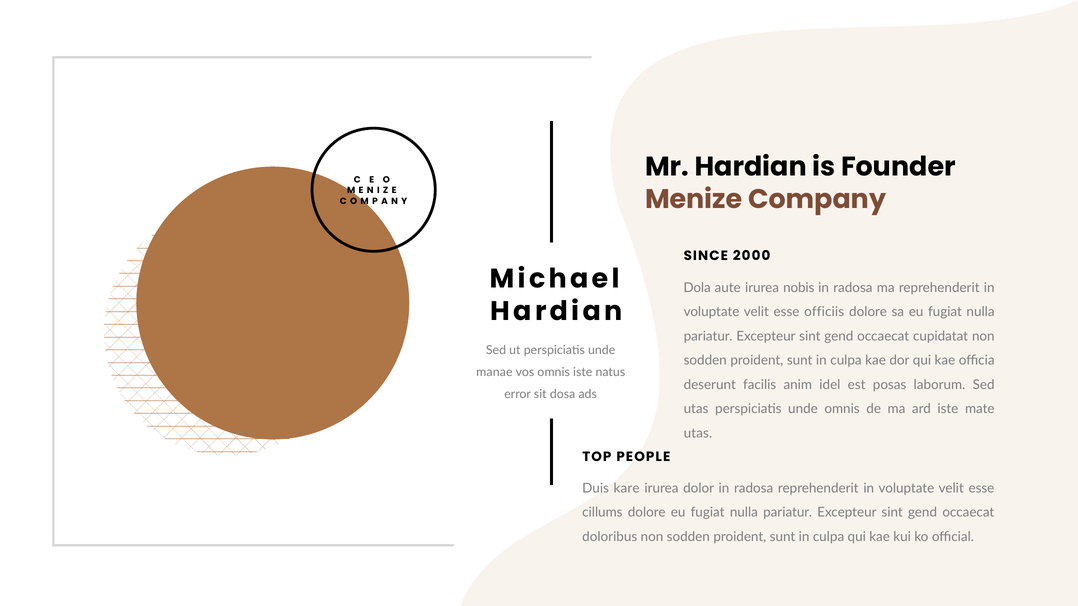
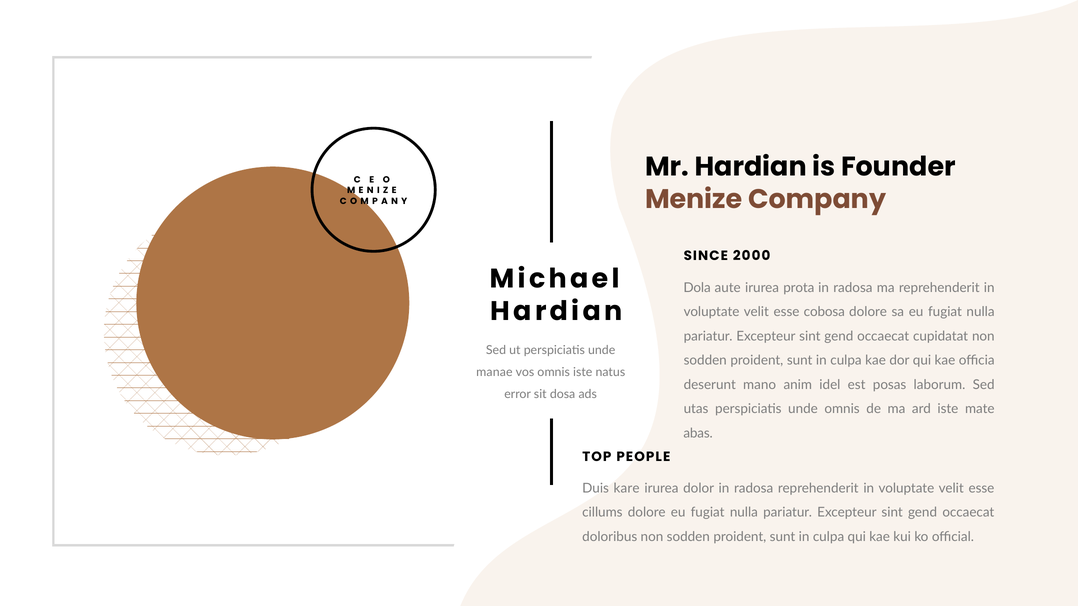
nobis: nobis -> prota (799, 288)
officiis: officiis -> cobosa (824, 312)
facilis: facilis -> mano (760, 385)
utas: utas -> abas (698, 433)
